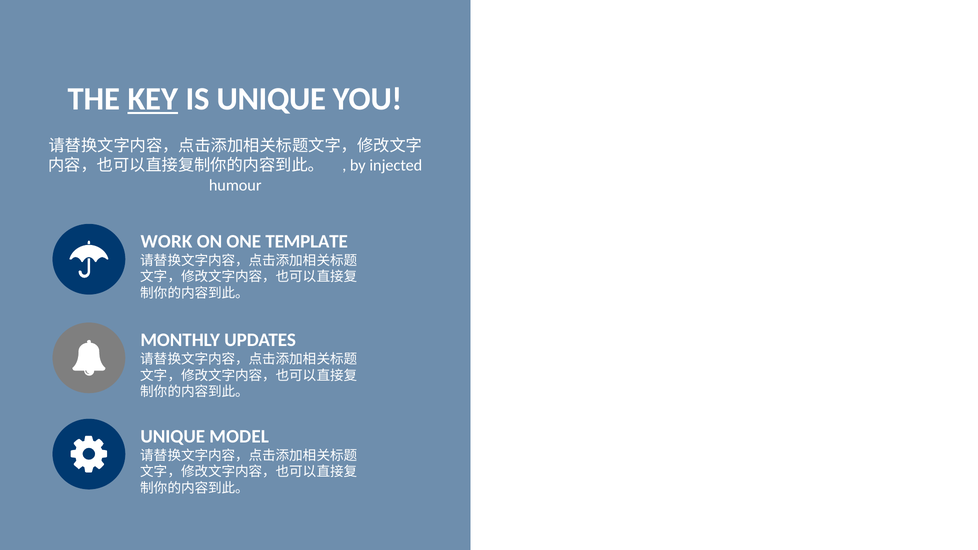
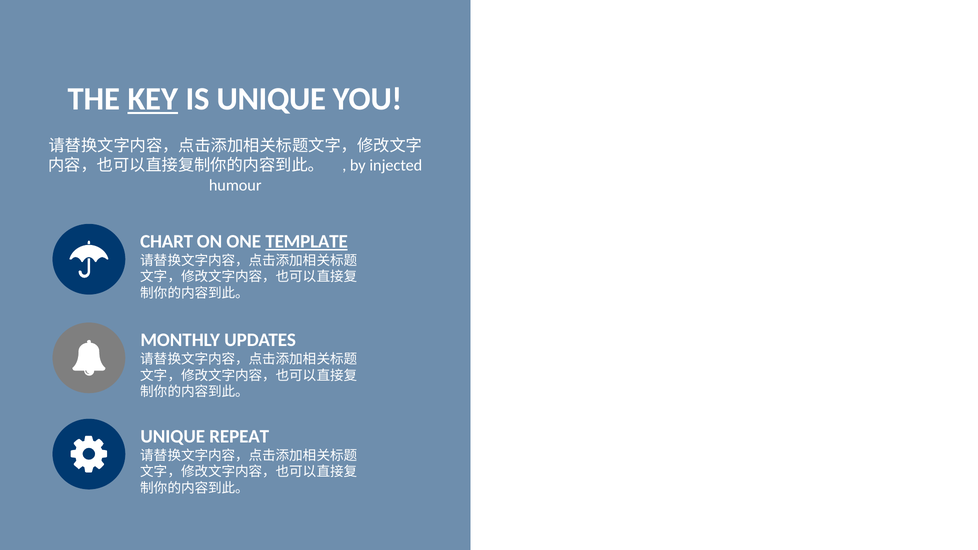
WORK: WORK -> CHART (167, 242)
TEMPLATE underline: none -> present (307, 242)
MODEL: MODEL -> REPEAT (239, 436)
